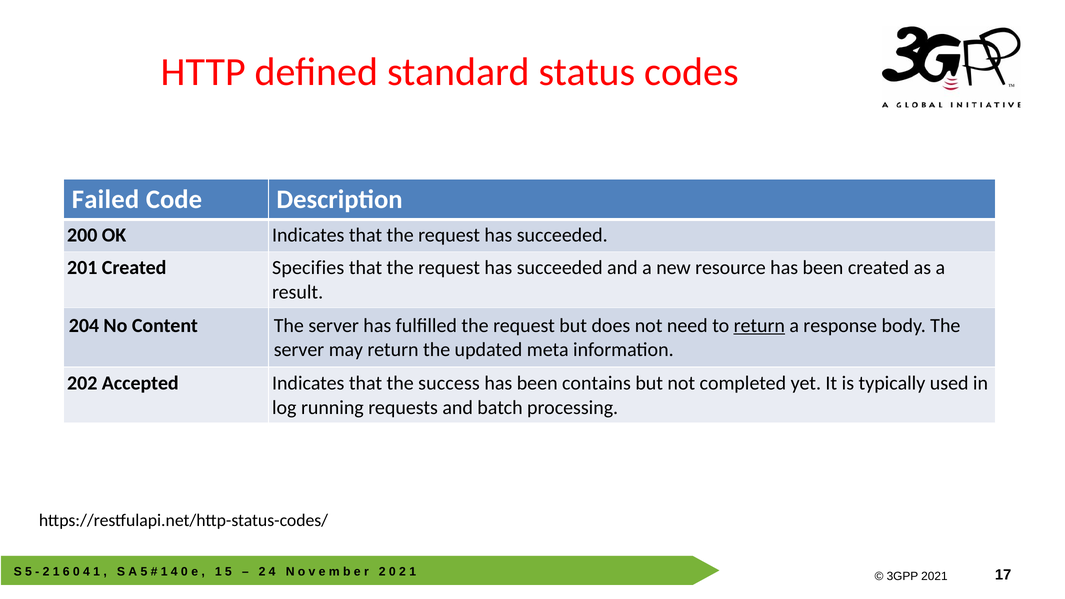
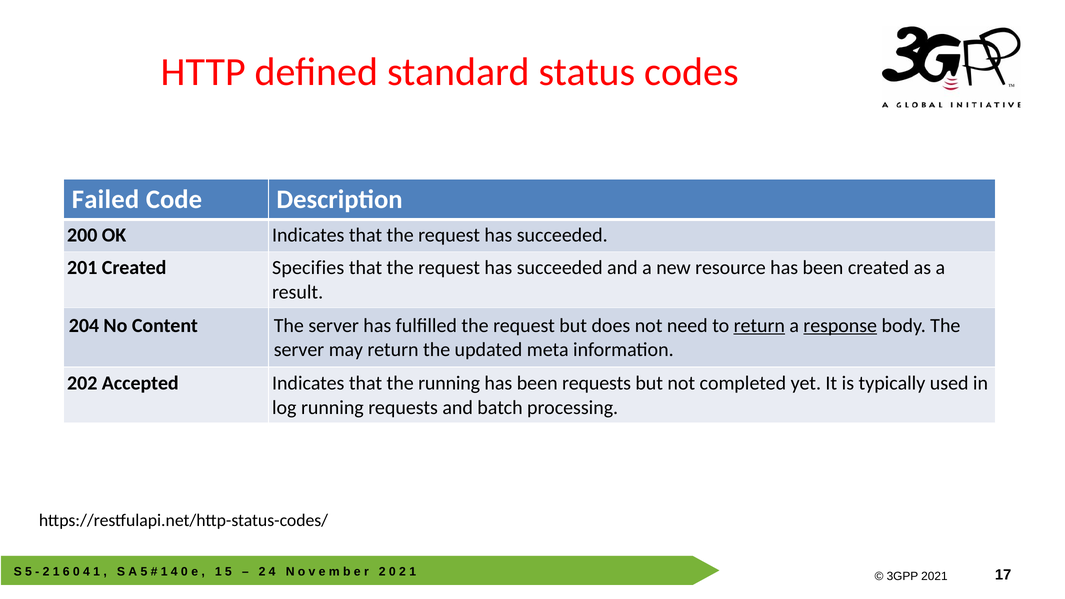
response underline: none -> present (840, 326)
the success: success -> running (449, 383)
been contains: contains -> requests (597, 383)
